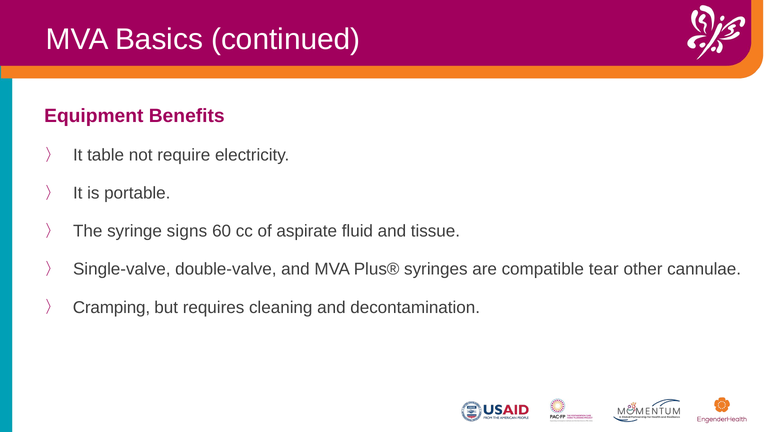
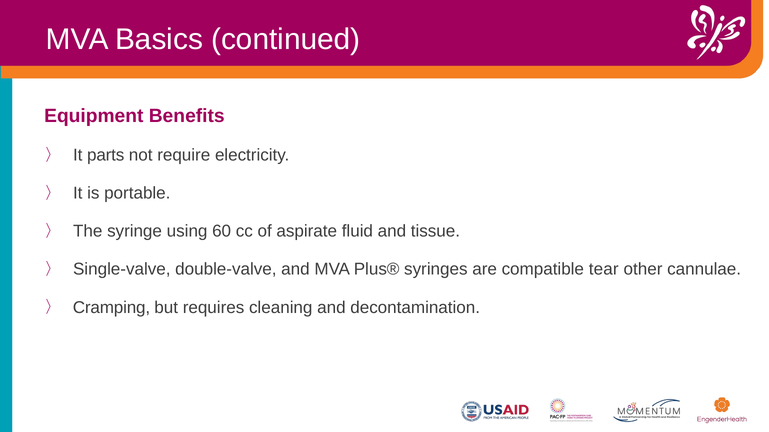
table: table -> parts (106, 155)
signs: signs -> using (187, 232)
